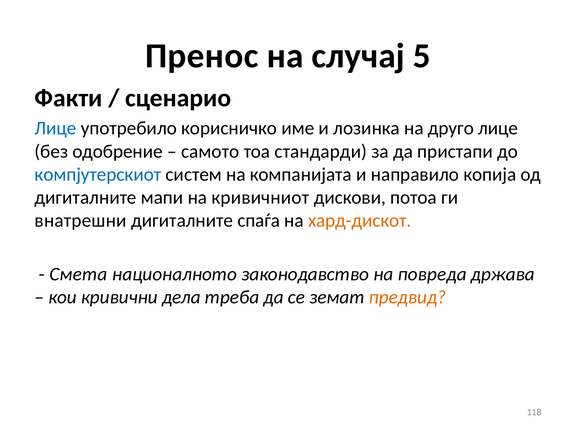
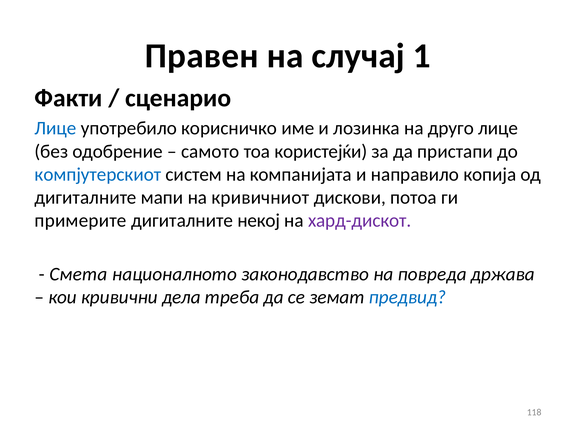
Пренос: Пренос -> Правен (202, 56)
5: 5 -> 1 (422, 56)
стандарди: стандарди -> користејќи (321, 151)
внатрешни: внатрешни -> примерите (81, 220)
спаѓа: спаѓа -> некој (259, 220)
хард-дискот colour: orange -> purple (360, 220)
предвид colour: orange -> blue (408, 297)
